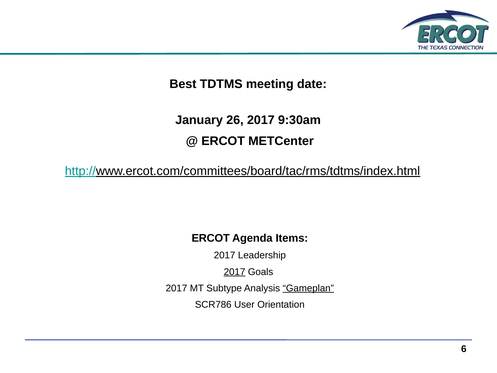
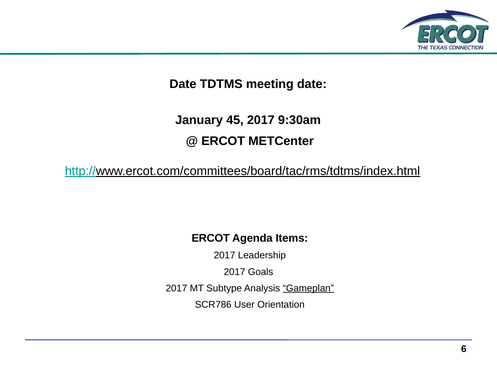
Best: Best -> Date (183, 84)
26: 26 -> 45 (235, 120)
2017 underline: present -> none (235, 272)
